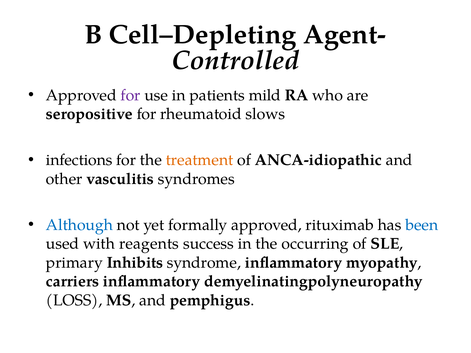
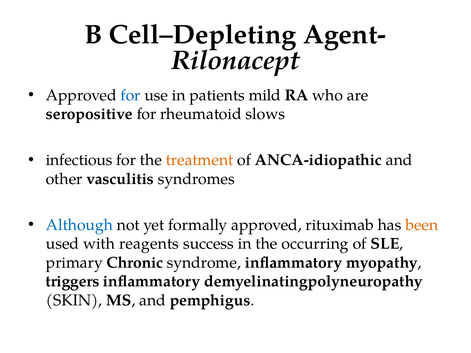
Controlled: Controlled -> Rilonacept (236, 60)
for colour: purple -> blue (131, 95)
infections: infections -> infectious (79, 160)
been colour: blue -> orange (422, 225)
Inhibits: Inhibits -> Chronic (135, 263)
carriers: carriers -> triggers (73, 282)
LOSS: LOSS -> SKIN (74, 300)
